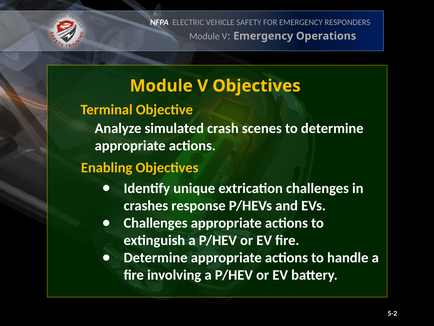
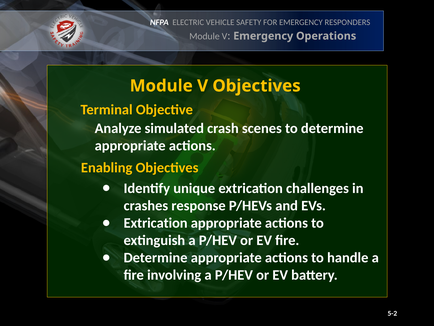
Challenges: Challenges -> Extrication (156, 223)
